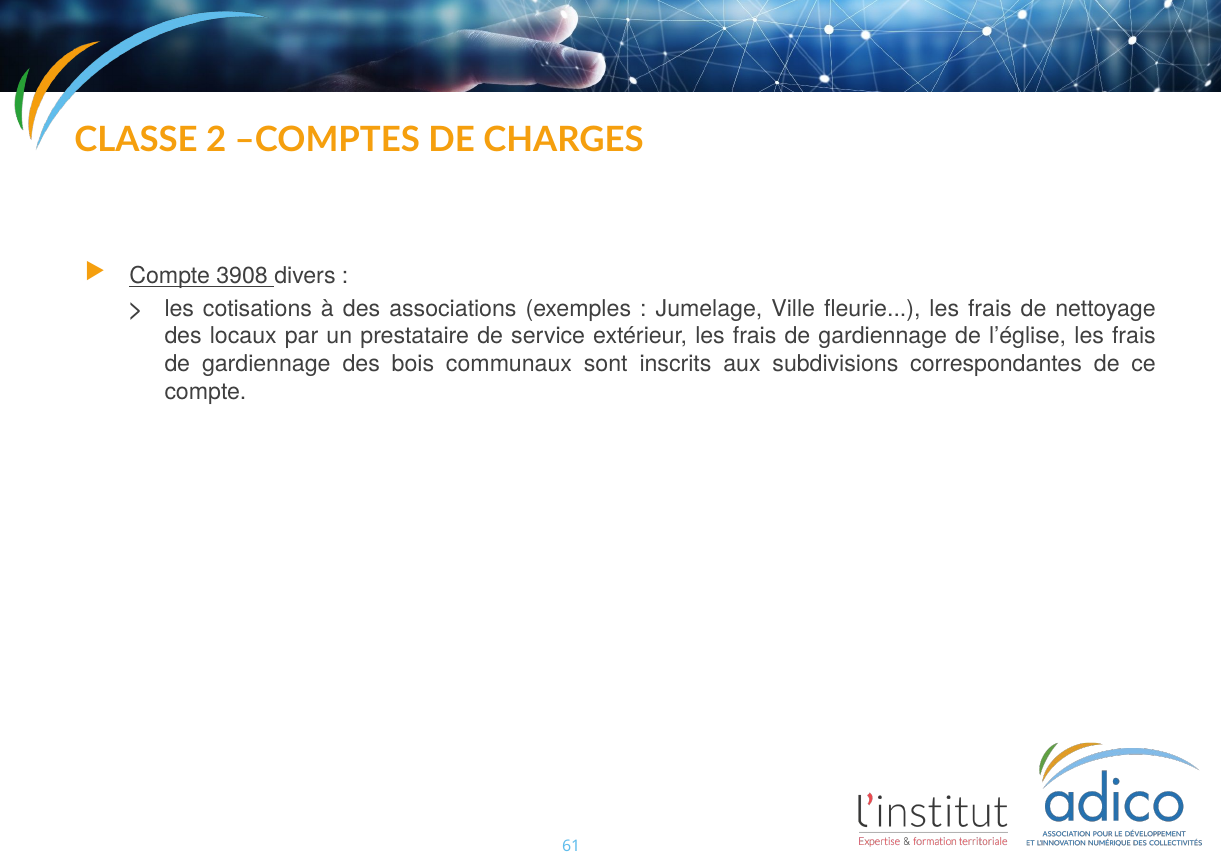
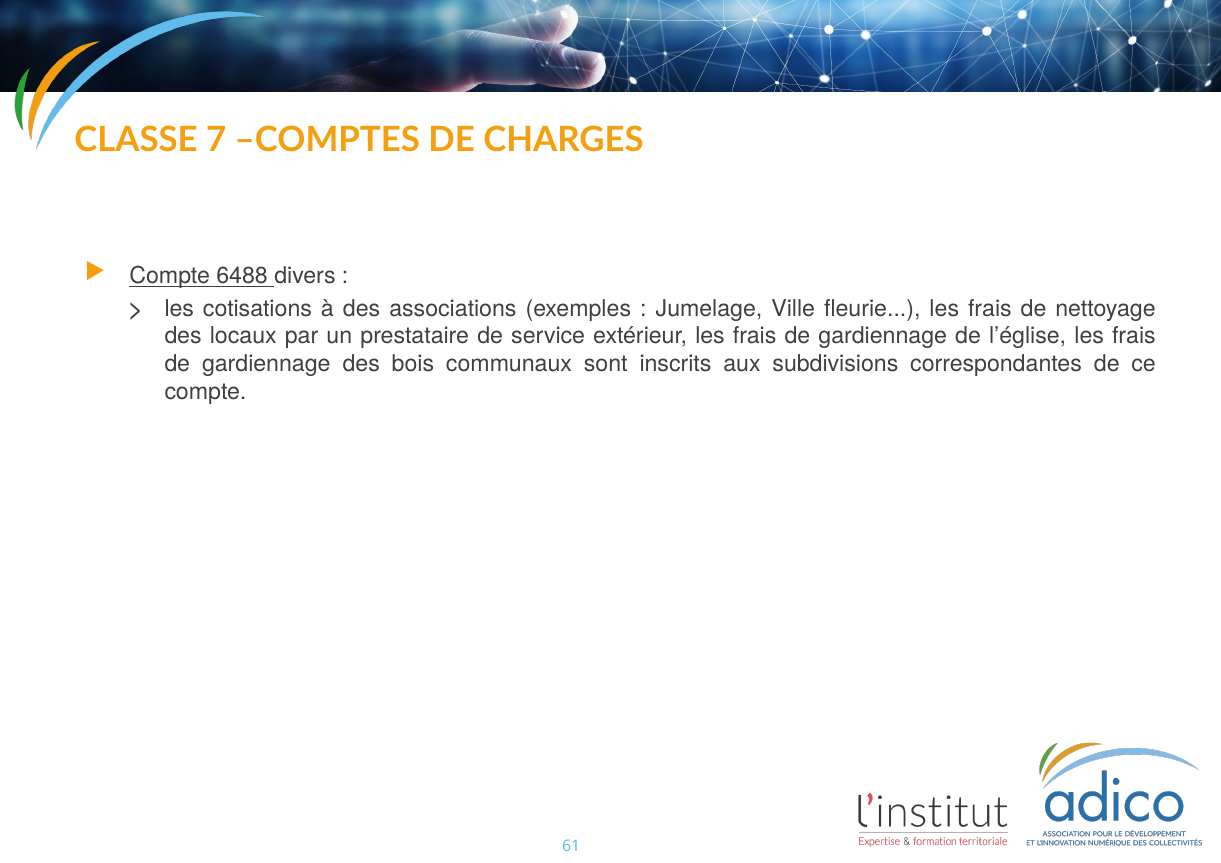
2: 2 -> 7 (216, 140)
3908: 3908 -> 6488 (242, 276)
